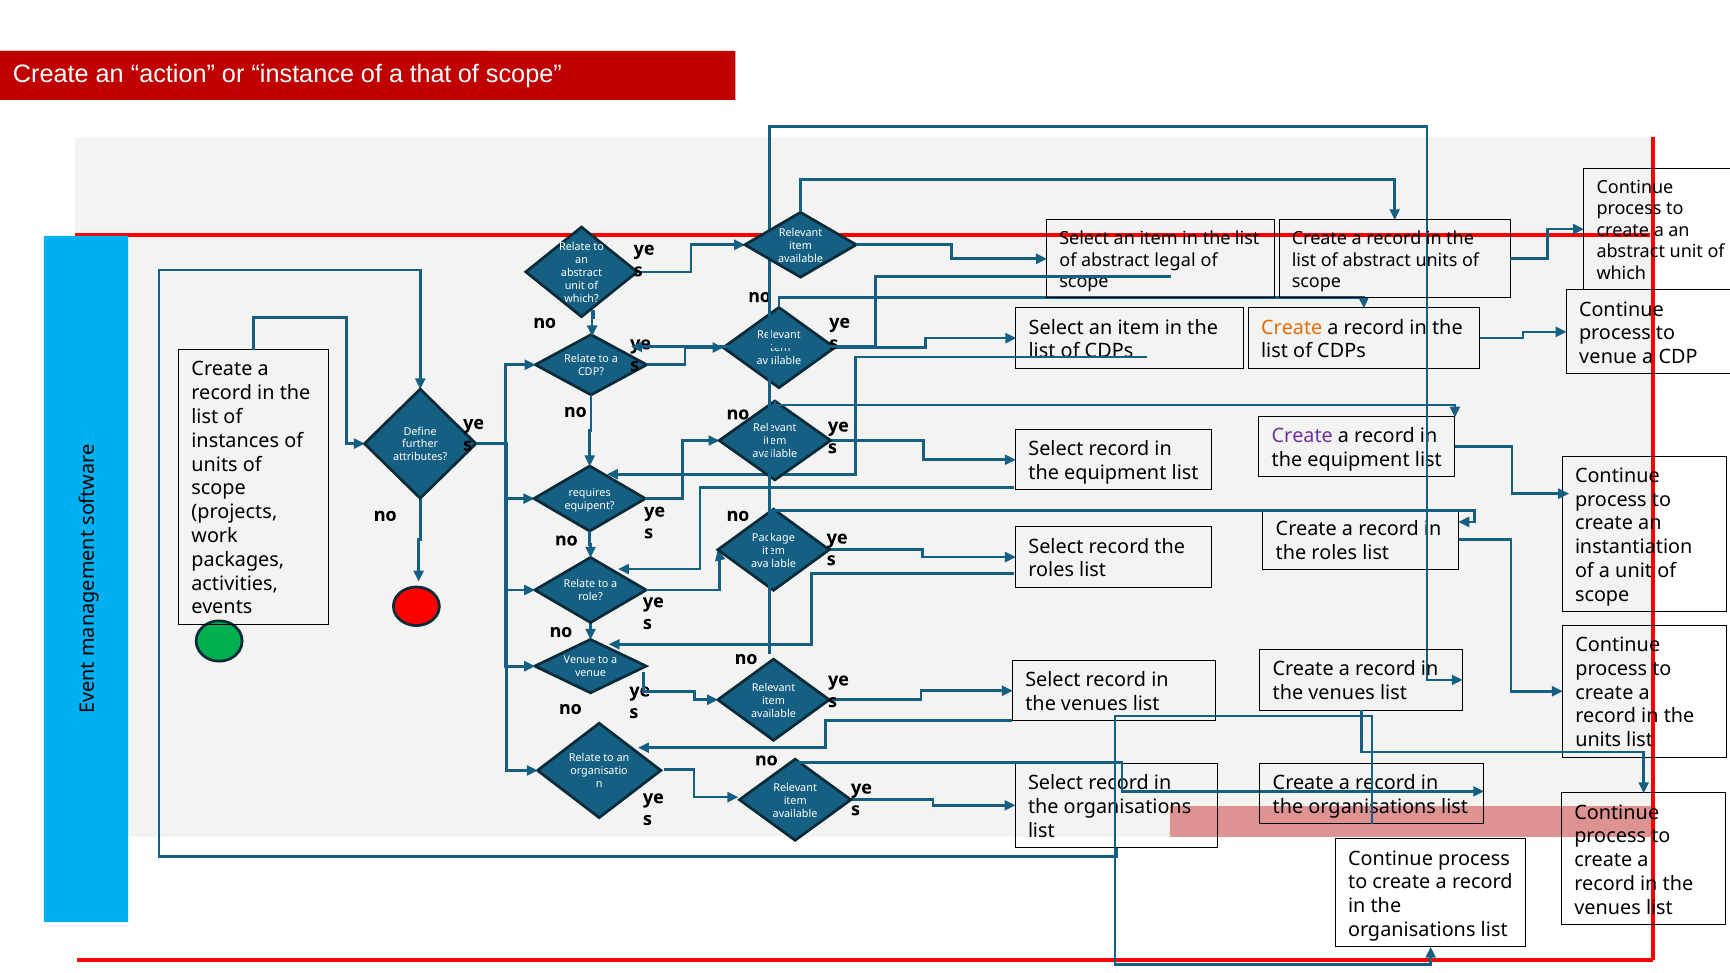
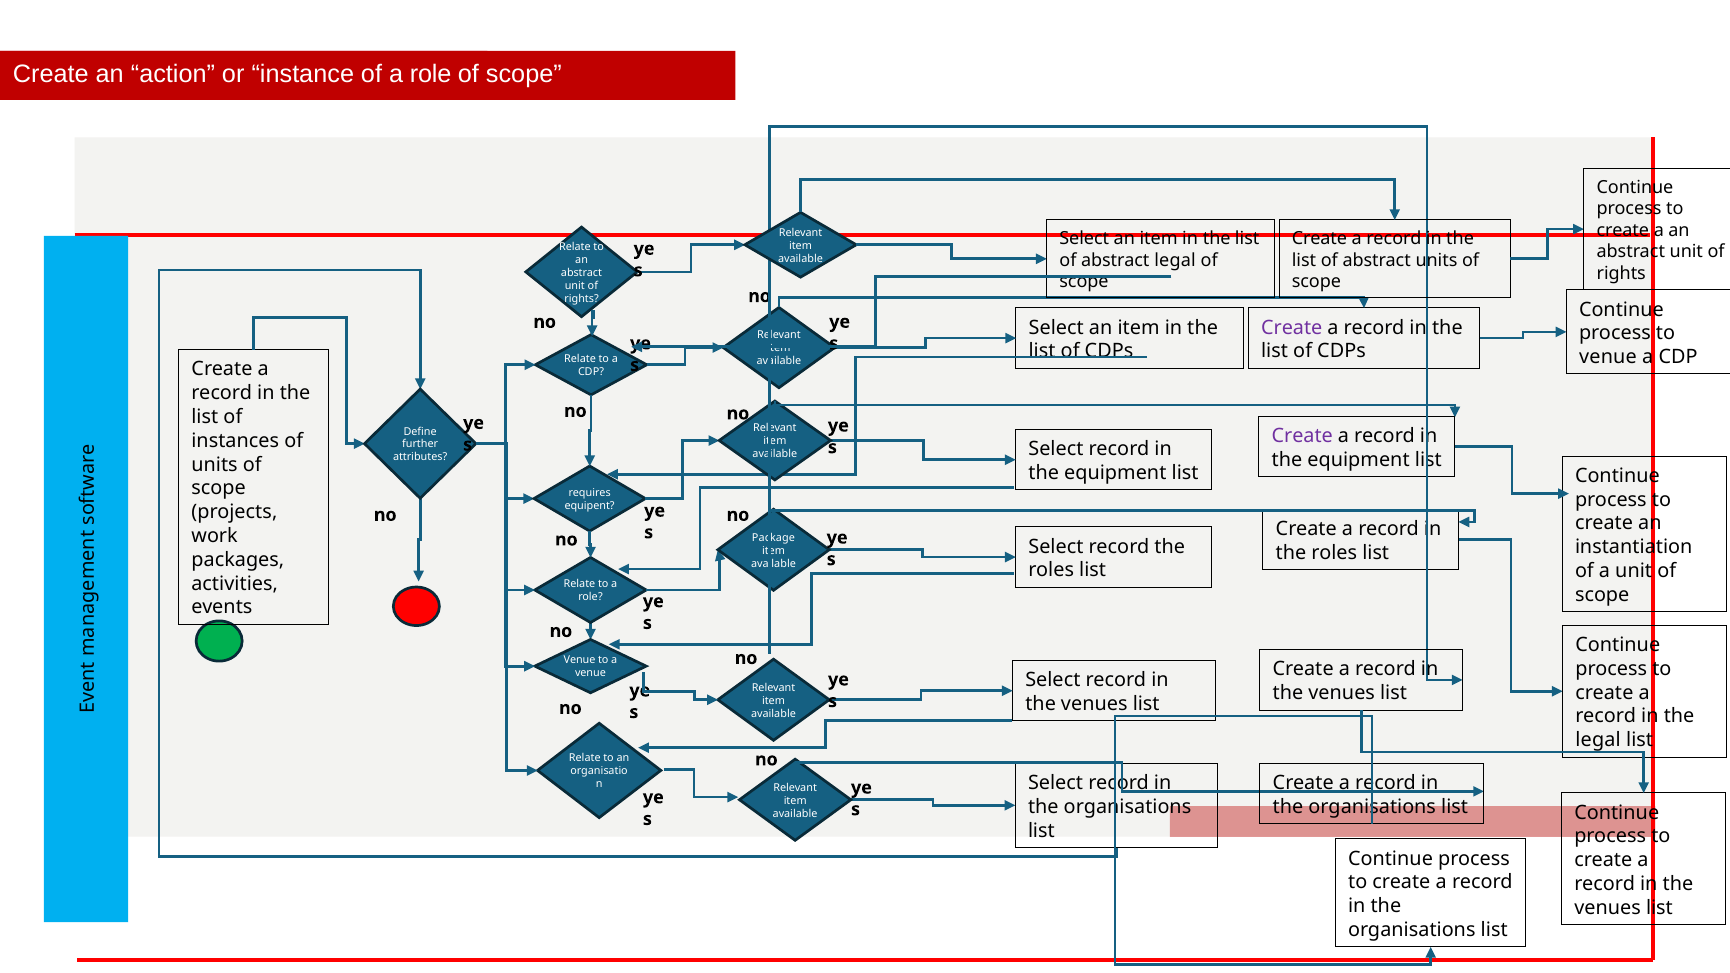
of a that: that -> role (431, 74)
which: which -> rights (1621, 274)
which: which -> rights (582, 299)
Create colour: orange -> purple (1292, 328)
units: units -> legal (1598, 740)
